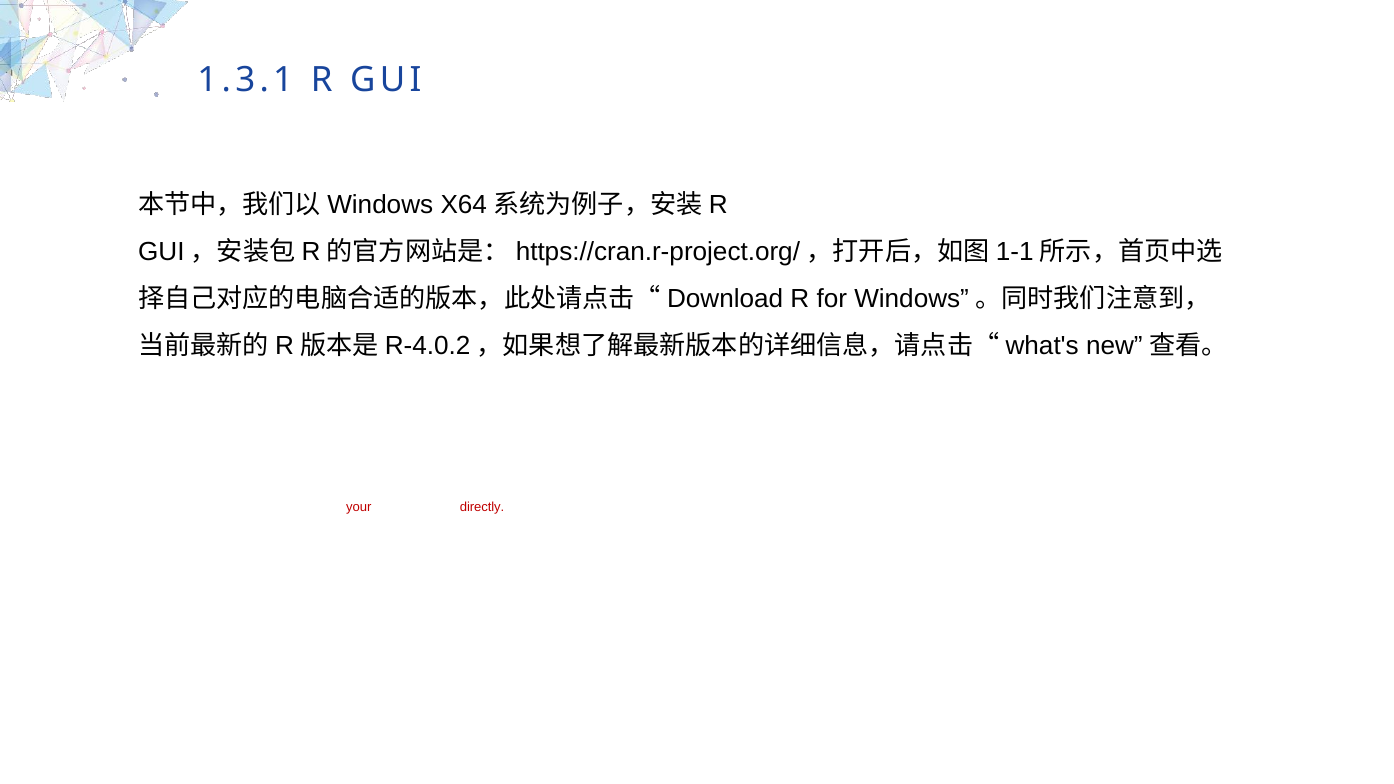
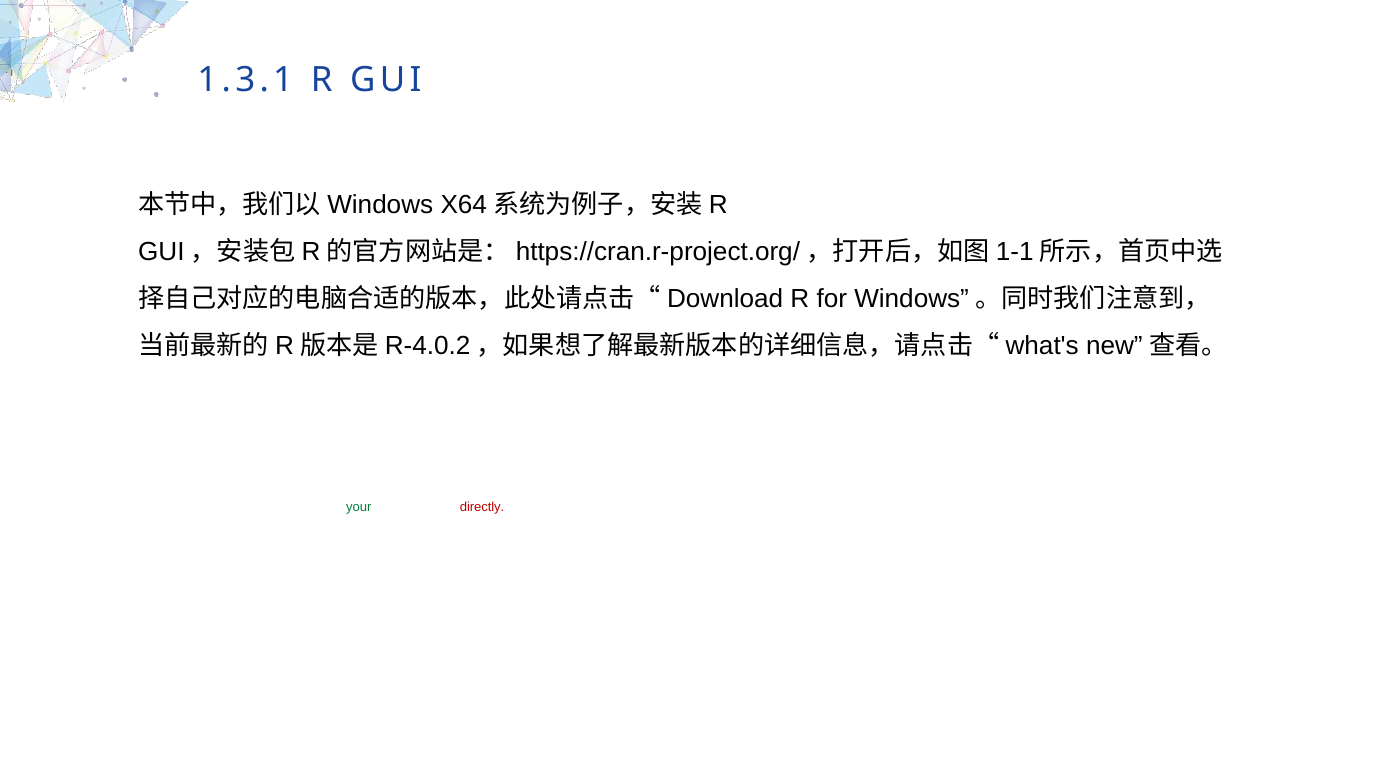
your colour: red -> green (359, 508)
